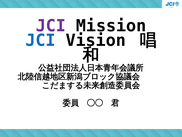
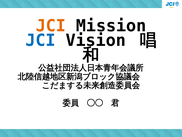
JCI colour: purple -> orange (51, 26)
